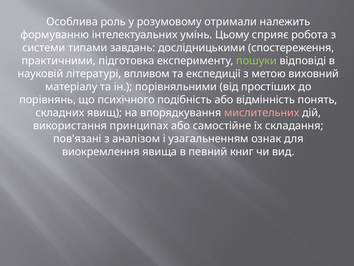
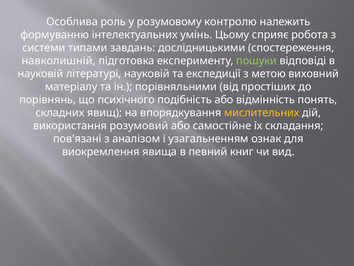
отримали: отримали -> контролю (231, 22)
практичними: практичними -> навколишній (59, 61)
літературі впливом: впливом -> науковій (147, 74)
мислительних colour: pink -> yellow (262, 113)
принципах: принципах -> розумовий (139, 126)
